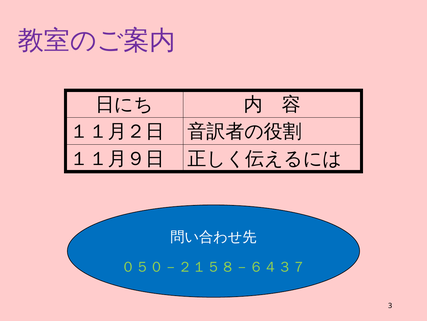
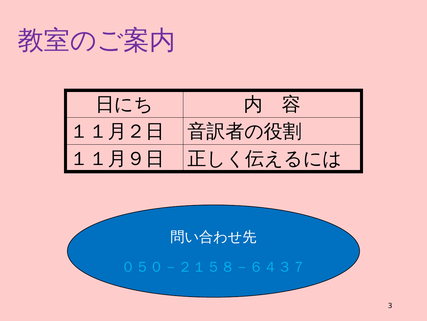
０５０－２１５８－６４３７ colour: light green -> light blue (213, 266)
